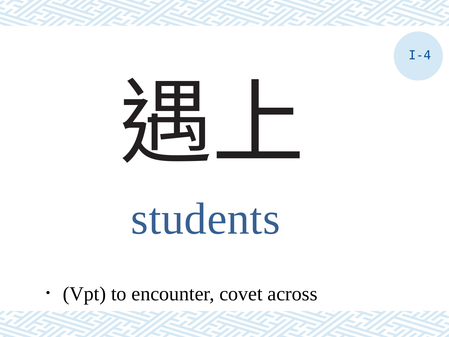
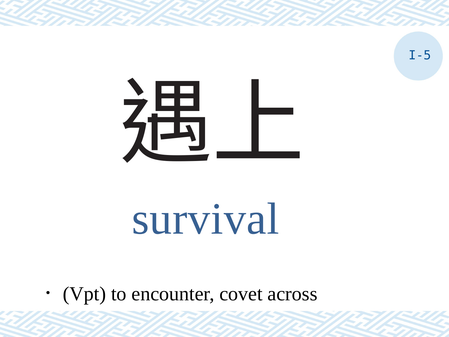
I-4: I-4 -> I-5 (420, 55)
students: students -> survival (206, 219)
